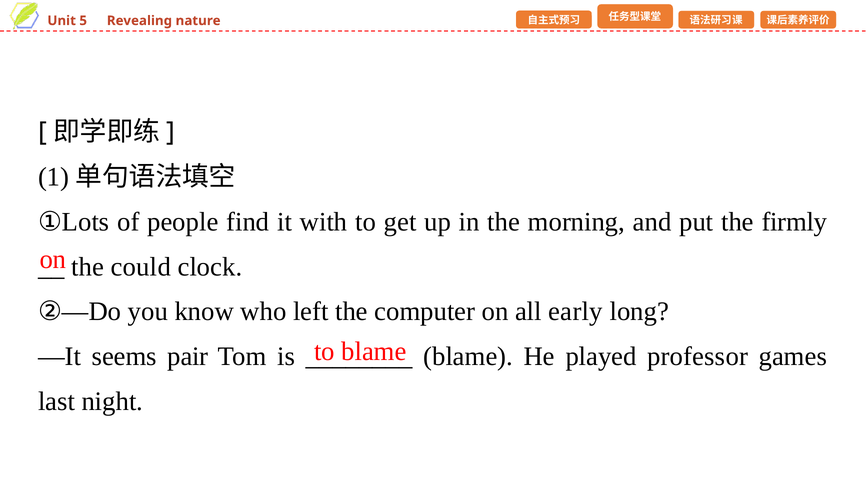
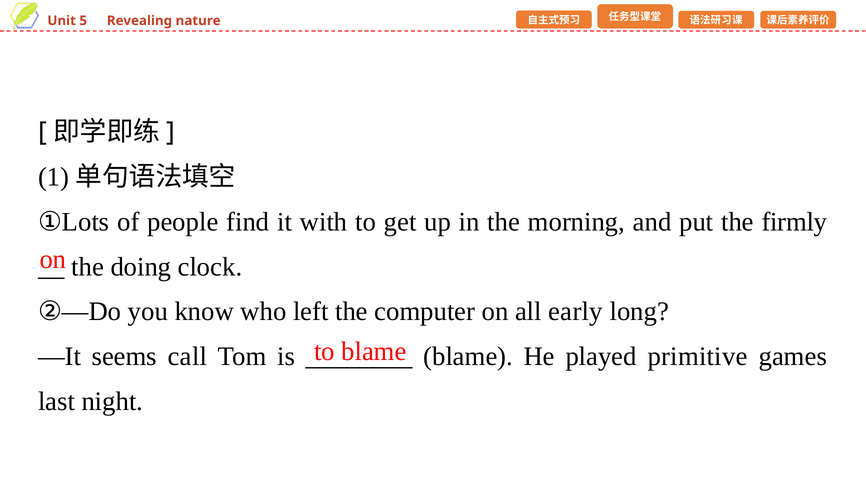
could: could -> doing (141, 267)
pair: pair -> call (188, 357)
professor: professor -> primitive (698, 357)
